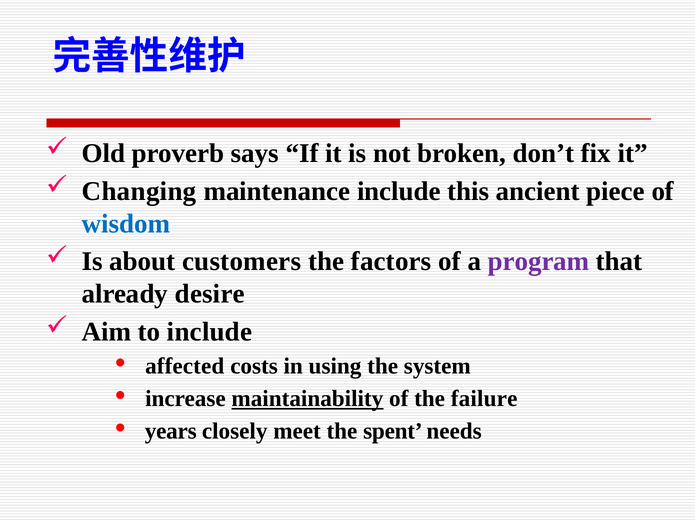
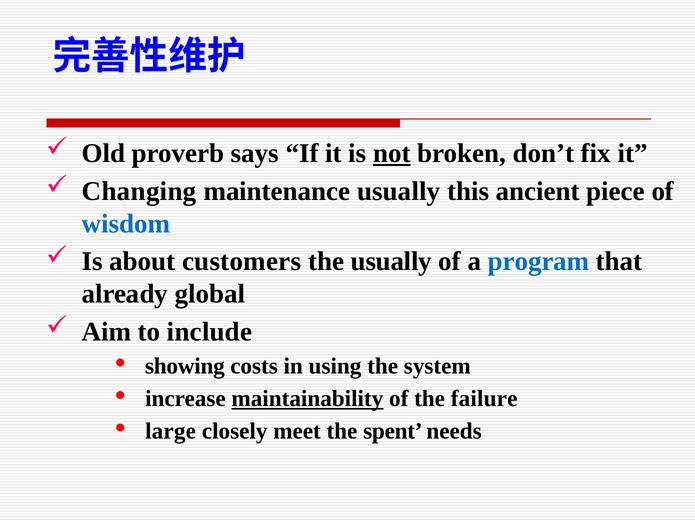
not underline: none -> present (392, 153)
maintenance include: include -> usually (399, 191)
the factors: factors -> usually (391, 262)
program colour: purple -> blue (539, 262)
desire: desire -> global (210, 294)
affected: affected -> showing (185, 366)
years: years -> large (171, 431)
